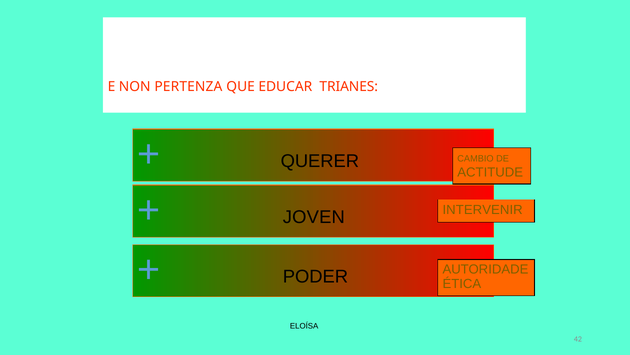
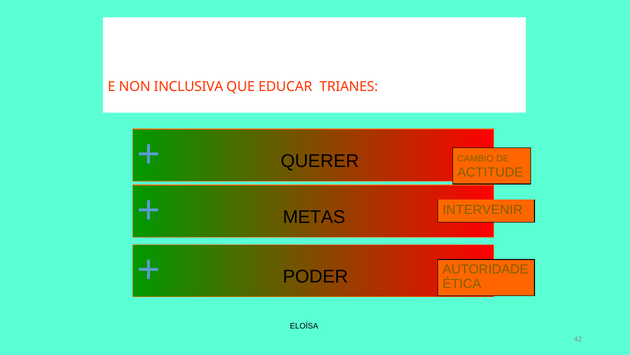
PERTENZA: PERTENZA -> INCLUSIVA (189, 86)
JOVEN: JOVEN -> METAS (314, 217)
